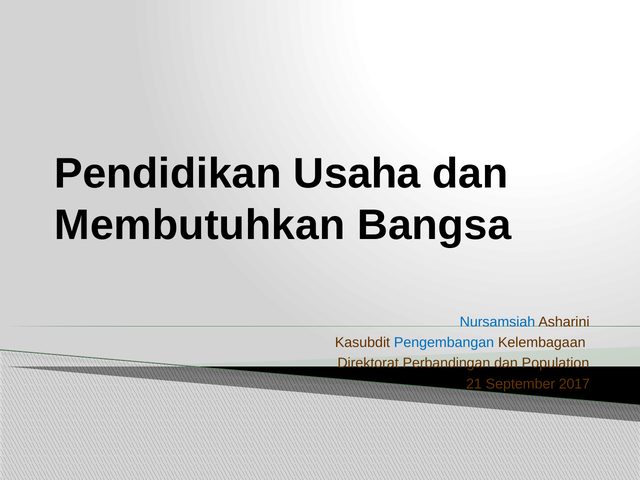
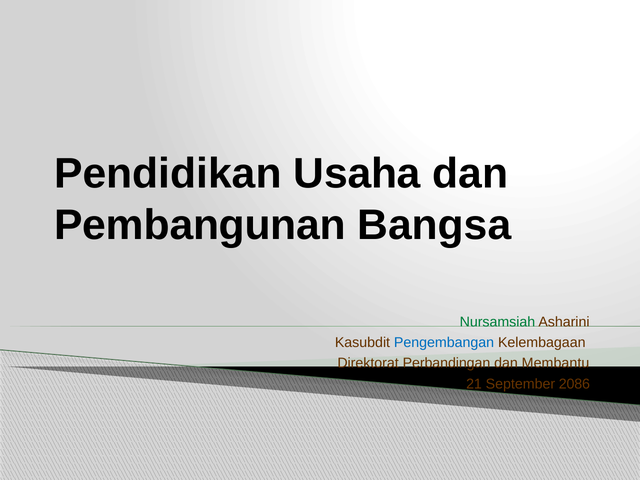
Membutuhkan: Membutuhkan -> Pembangunan (200, 225)
Nursamsiah colour: blue -> green (497, 322)
Population: Population -> Membantu (556, 363)
2017: 2017 -> 2086 (574, 384)
